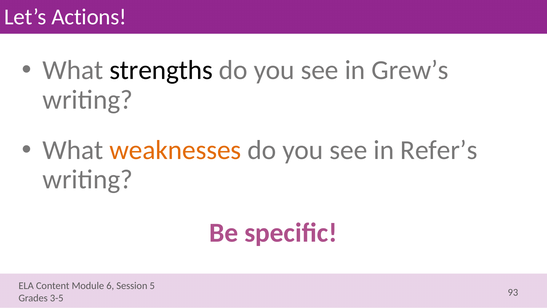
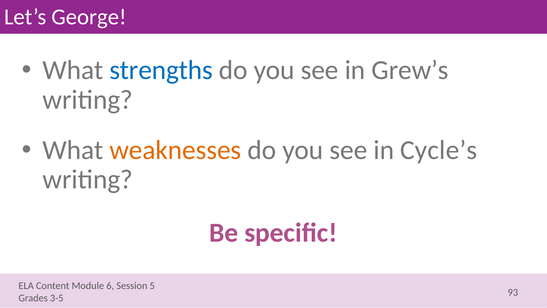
Actions: Actions -> George (89, 17)
strengths colour: black -> blue (161, 70)
Refer’s: Refer’s -> Cycle’s (439, 150)
